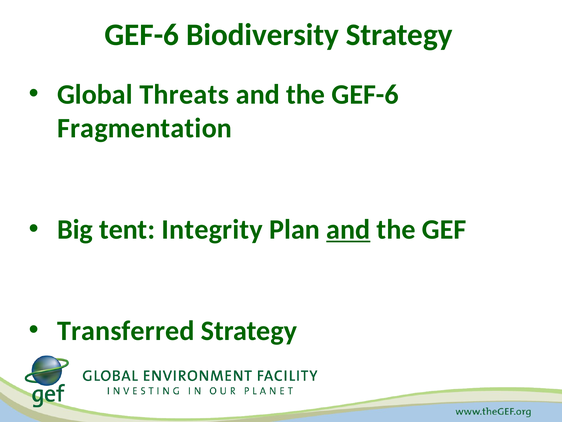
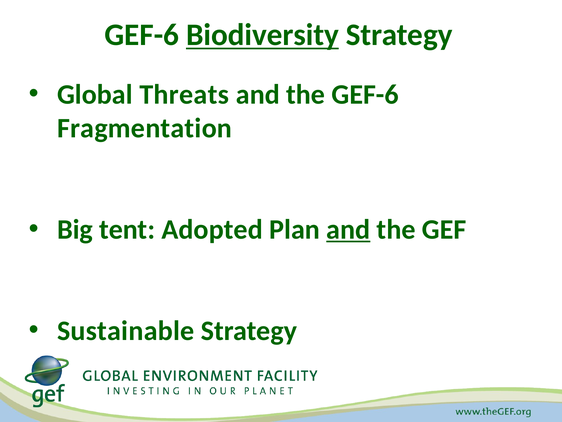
Biodiversity underline: none -> present (262, 35)
Integrity: Integrity -> Adopted (212, 229)
Transferred: Transferred -> Sustainable (126, 330)
